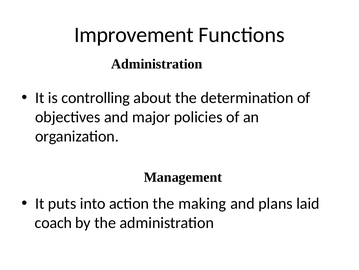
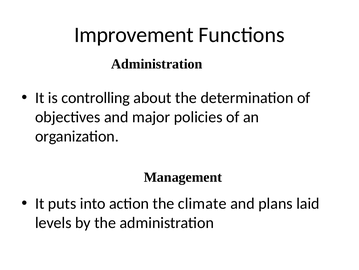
making: making -> climate (202, 203)
coach: coach -> levels (53, 222)
